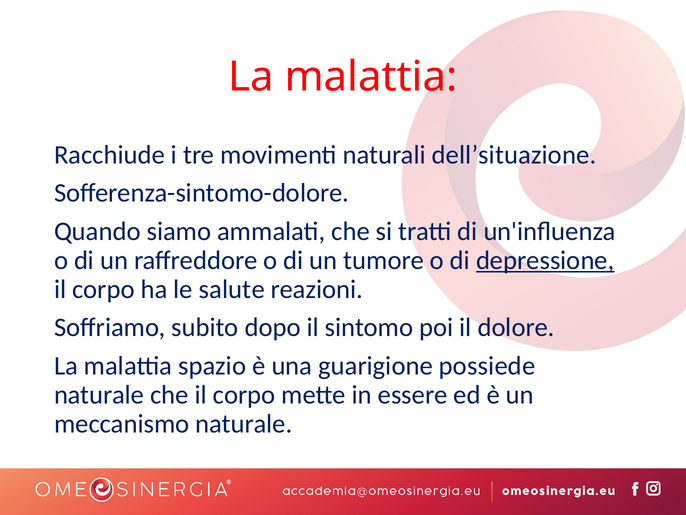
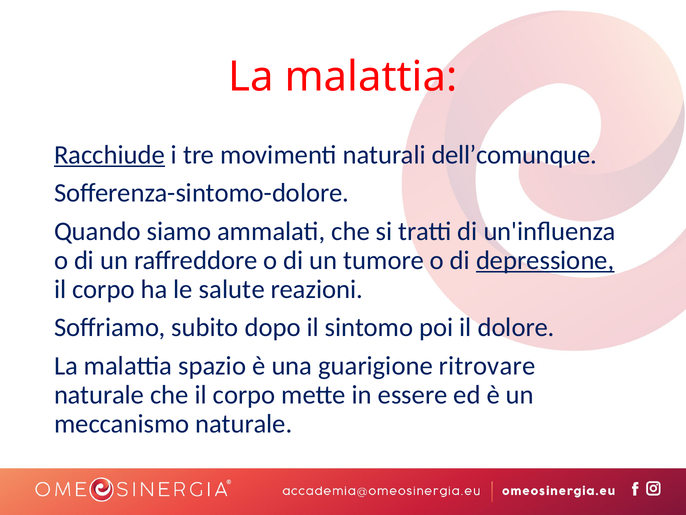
Racchiude underline: none -> present (110, 155)
dell’situazione: dell’situazione -> dell’comunque (514, 155)
possiede: possiede -> ritrovare (487, 366)
